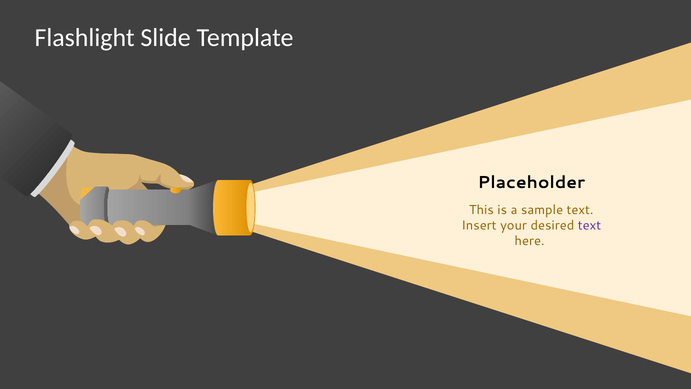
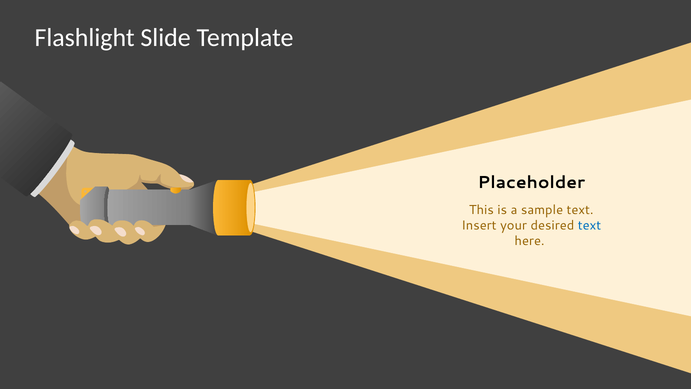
text colour: purple -> blue (590, 225)
